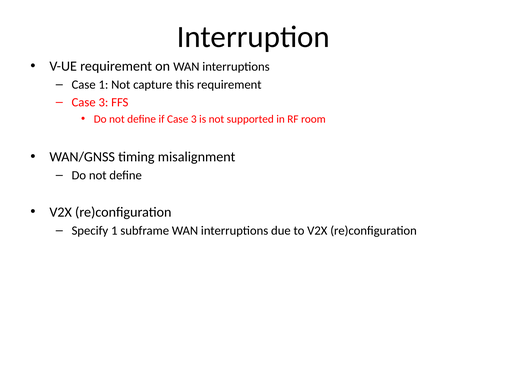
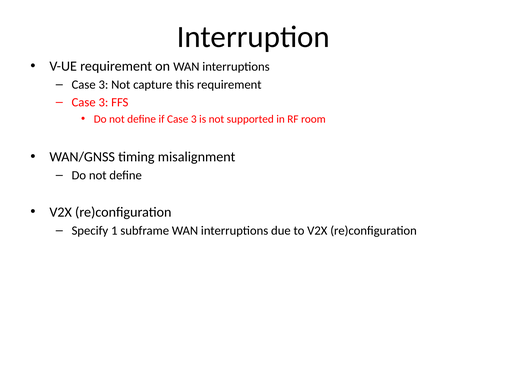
1: 1 -> 3 (103, 85)
